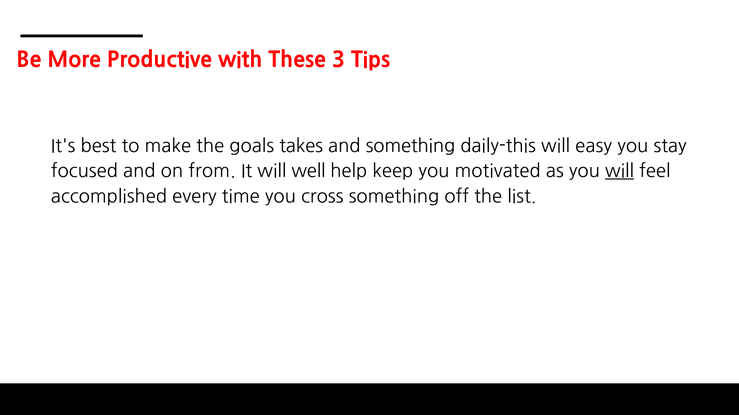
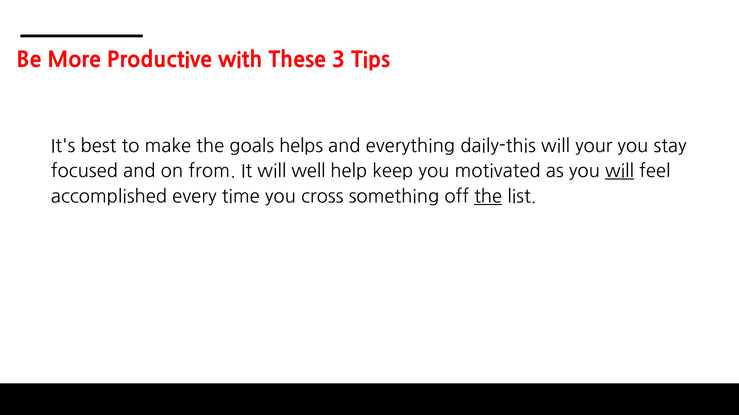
takes: takes -> helps (301, 146)
and something: something -> everything (410, 146)
easy: easy -> your (594, 146)
the underline: none -> present (488, 197)
